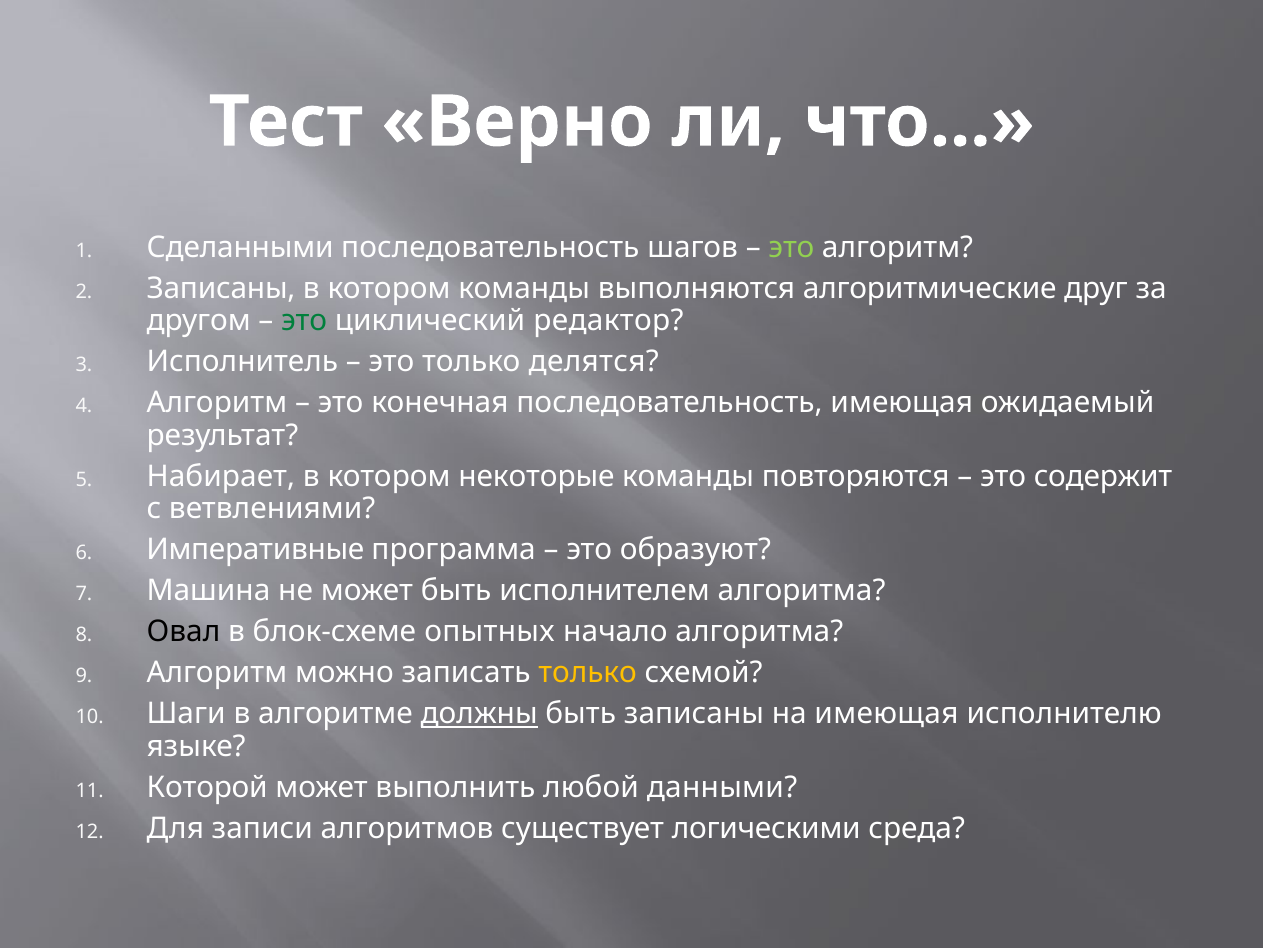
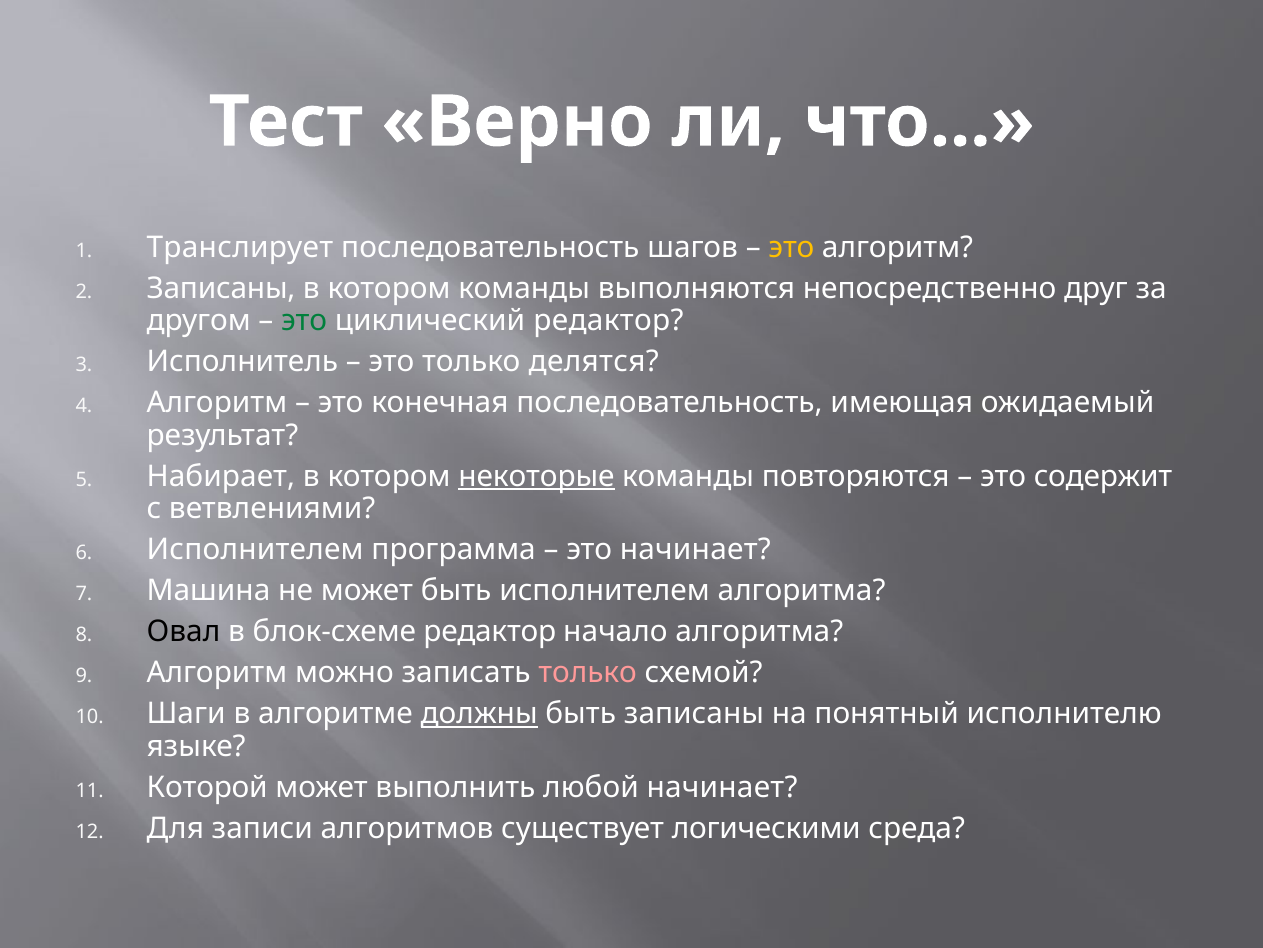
Сделанными: Сделанными -> Транслирует (240, 247)
это colour: light green -> yellow (791, 247)
алгоритмические: алгоритмические -> непосредственно (930, 288)
некоторые underline: none -> present (536, 476)
Императивные: Императивные -> Исполнителем (255, 549)
это образуют: образуют -> начинает (695, 549)
блок-схеме опытных: опытных -> редактор (490, 631)
только colour: yellow -> pink (588, 672)
на имеющая: имеющая -> понятный (887, 714)
любой данными: данными -> начинает (722, 787)
